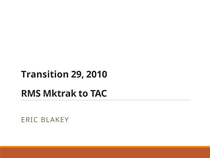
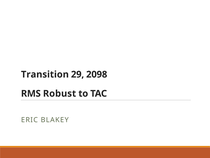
2010: 2010 -> 2098 (97, 74)
Mktrak: Mktrak -> Robust (60, 93)
